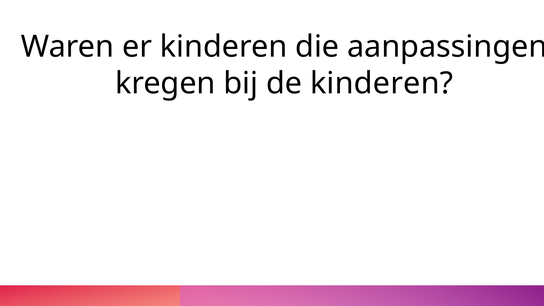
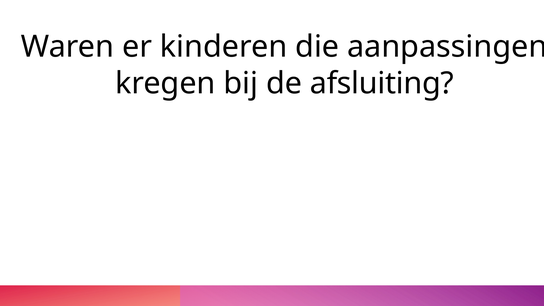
de kinderen: kinderen -> afsluiting (382, 83)
